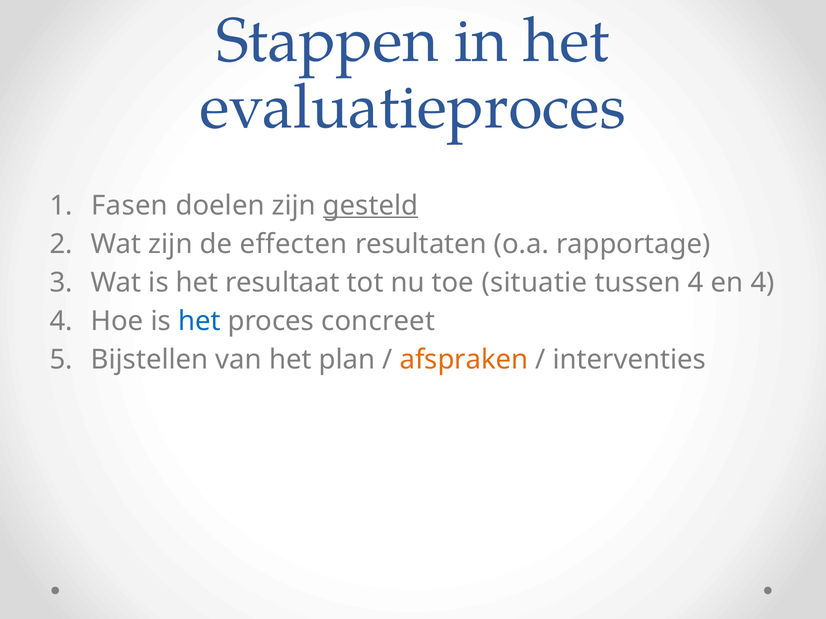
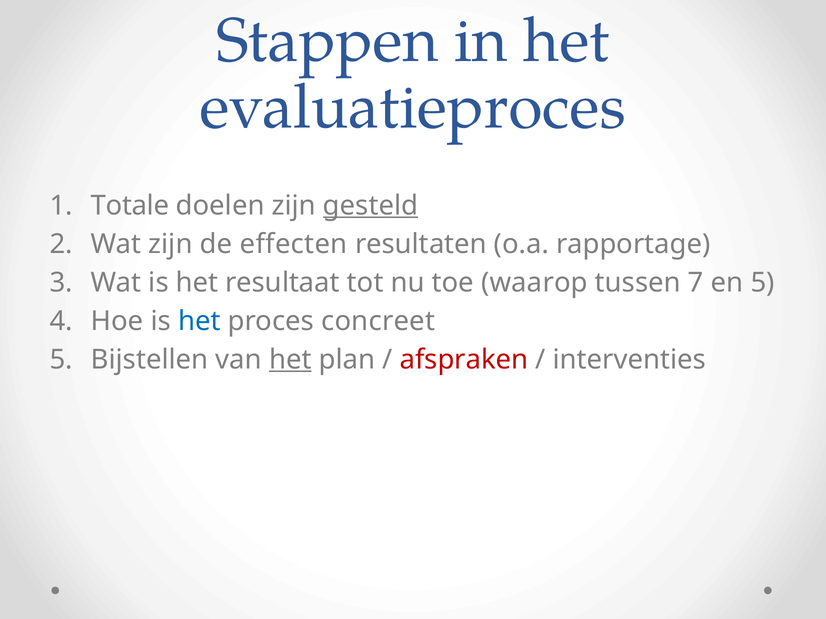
Fasen: Fasen -> Totale (130, 206)
situatie: situatie -> waarop (534, 283)
tussen 4: 4 -> 7 (696, 283)
en 4: 4 -> 5 (763, 283)
het underline: none -> present (290, 360)
afspraken colour: orange -> red (464, 360)
